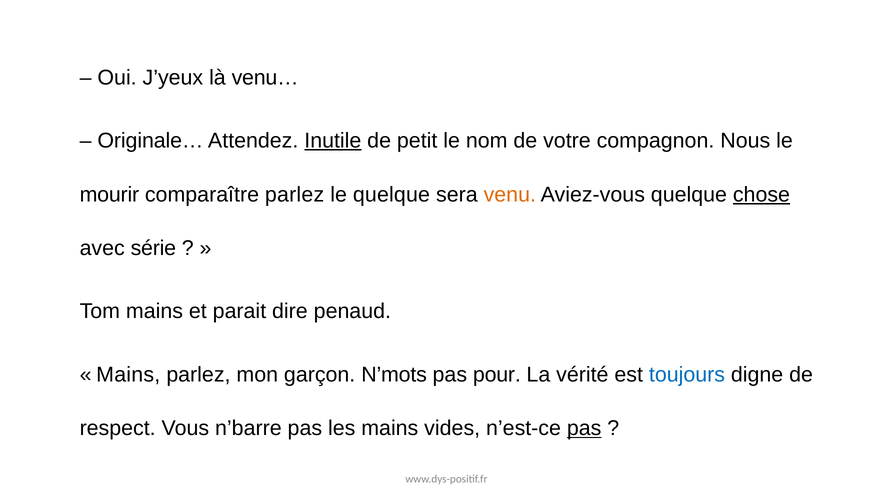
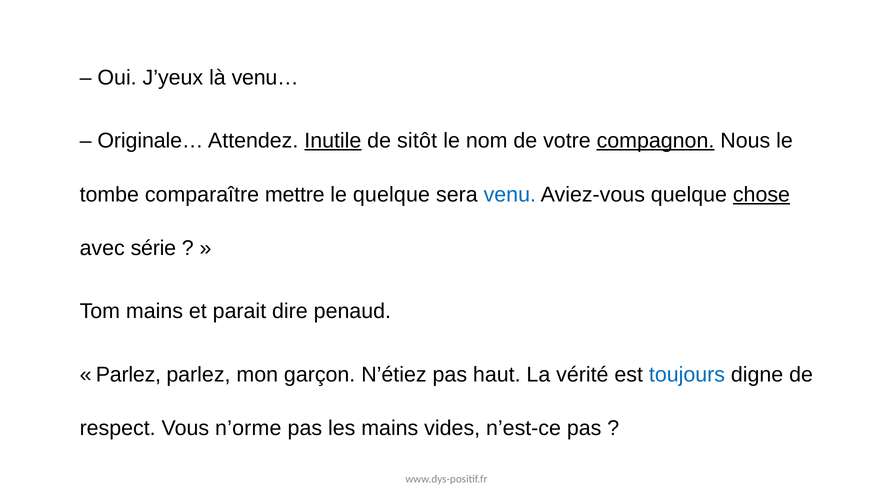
petit: petit -> sitôt (417, 141)
compagnon underline: none -> present (655, 141)
mourir: mourir -> tombe (109, 195)
comparaître parlez: parlez -> mettre (295, 195)
venu colour: orange -> blue (510, 195)
Mains: Mains -> Parlez (128, 375)
N’mots: N’mots -> N’étiez (394, 375)
pour: pour -> haut (497, 375)
n’barre: n’barre -> n’orme (248, 429)
pas underline: present -> none (584, 429)
